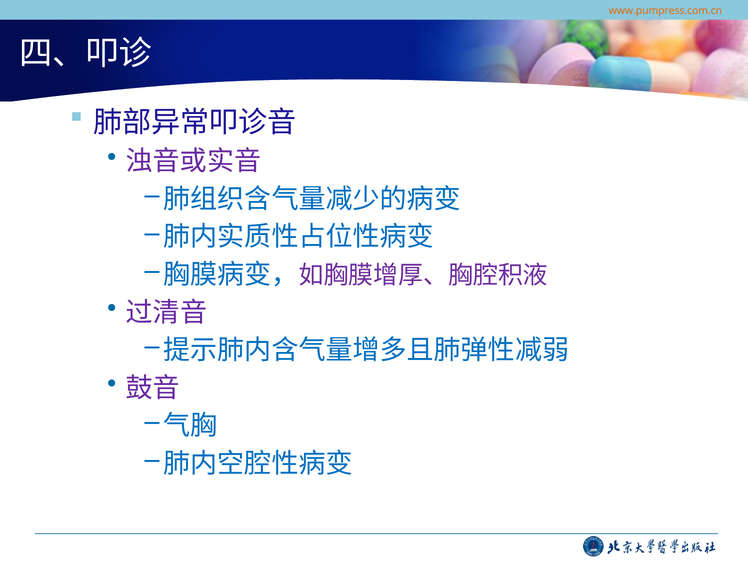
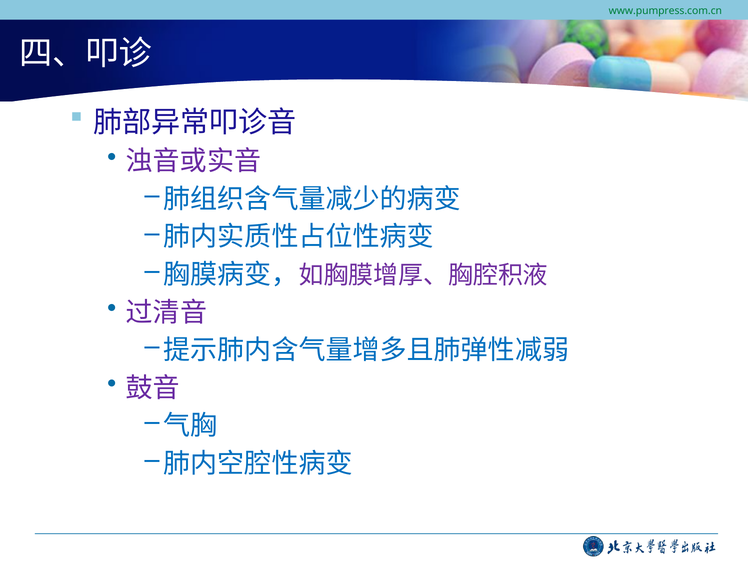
www.pumpress.com.cn colour: orange -> green (665, 11)
